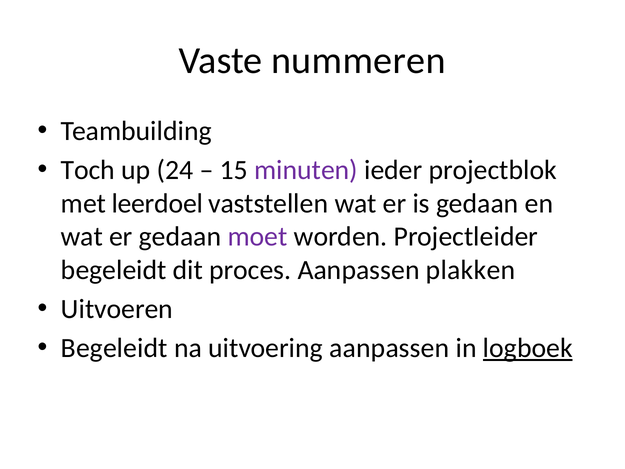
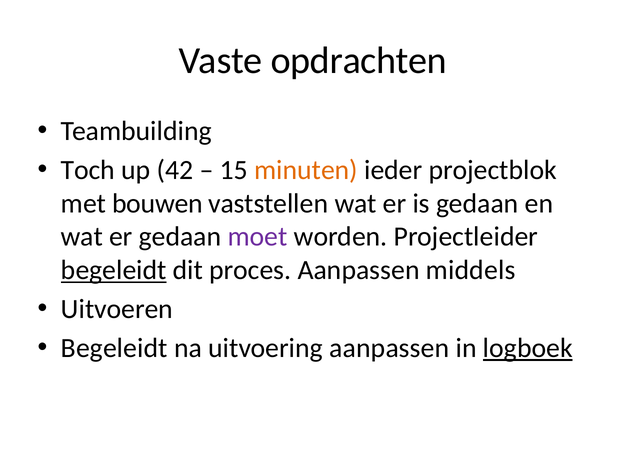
nummeren: nummeren -> opdrachten (359, 61)
24: 24 -> 42 (175, 170)
minuten colour: purple -> orange (306, 170)
leerdoel: leerdoel -> bouwen (157, 203)
begeleidt underline: none -> present (114, 270)
plakken: plakken -> middels (471, 270)
